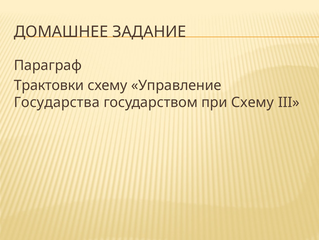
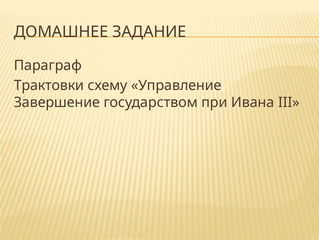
Государства: Государства -> Завершение (57, 102)
при Схему: Схему -> Ивана (253, 102)
